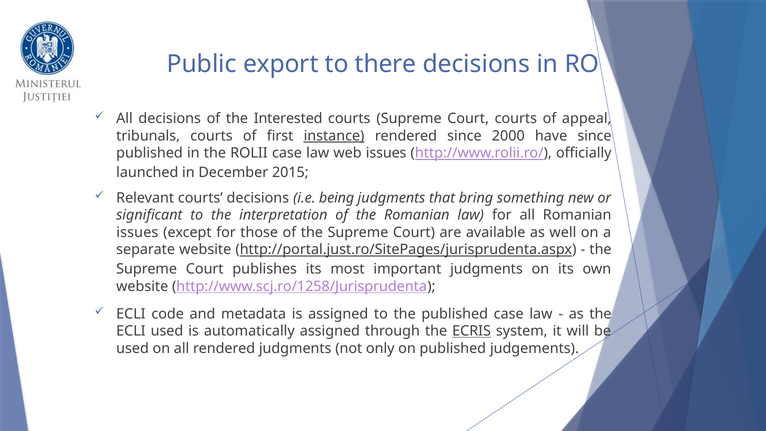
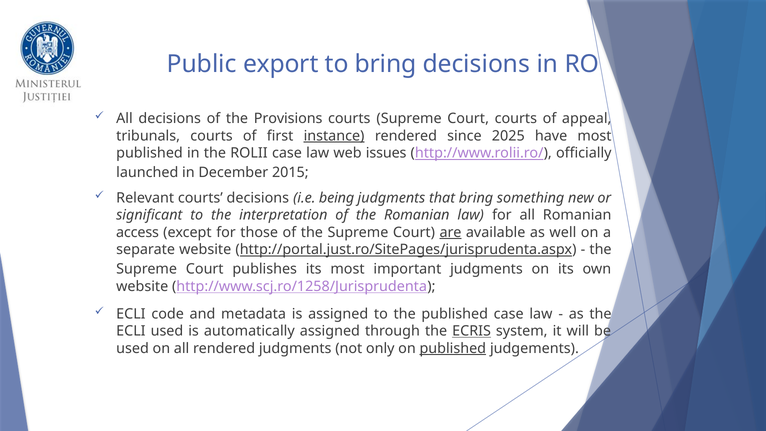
to there: there -> bring (386, 64)
Interested: Interested -> Provisions (288, 119)
2000: 2000 -> 2025 (508, 136)
have since: since -> most (594, 136)
issues: issues -> access (138, 232)
are underline: none -> present (450, 232)
published underline: none -> present (453, 348)
